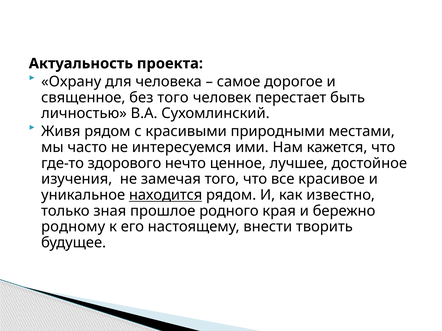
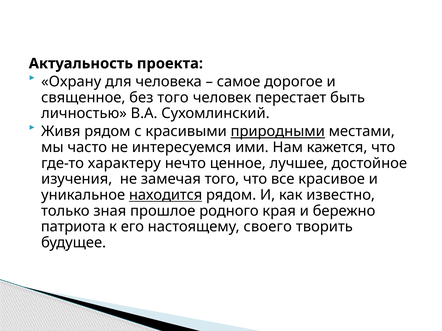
природными underline: none -> present (278, 132)
здорового: здорового -> характеру (124, 163)
родному: родному -> патриота (73, 227)
внести: внести -> своего (268, 227)
